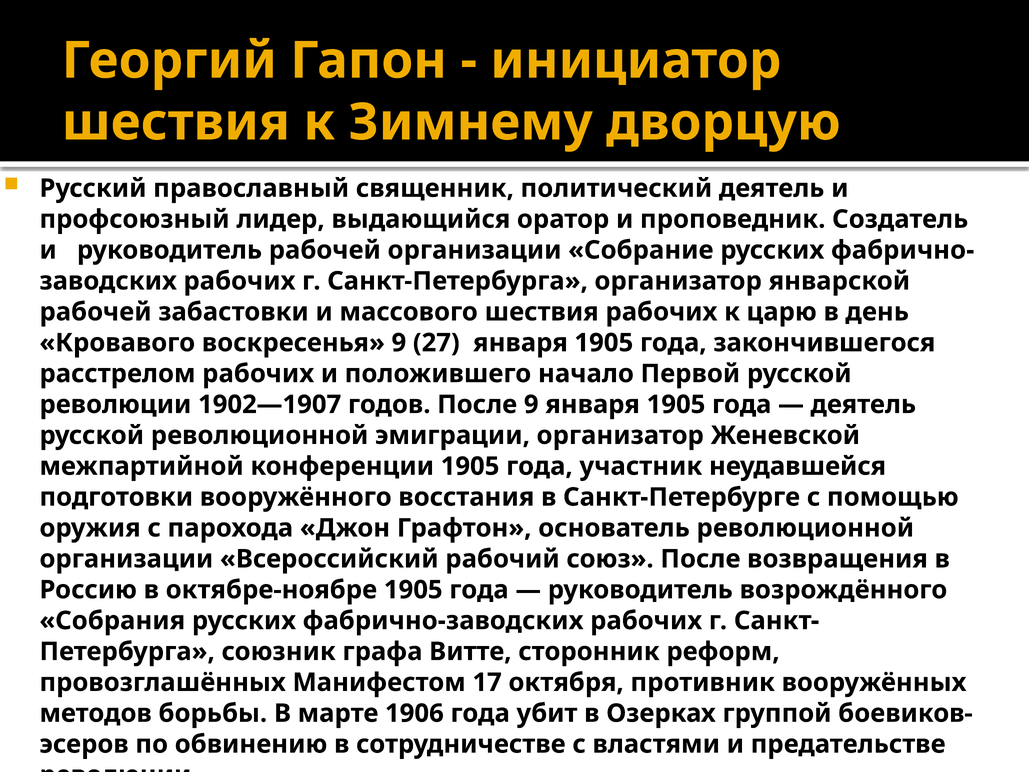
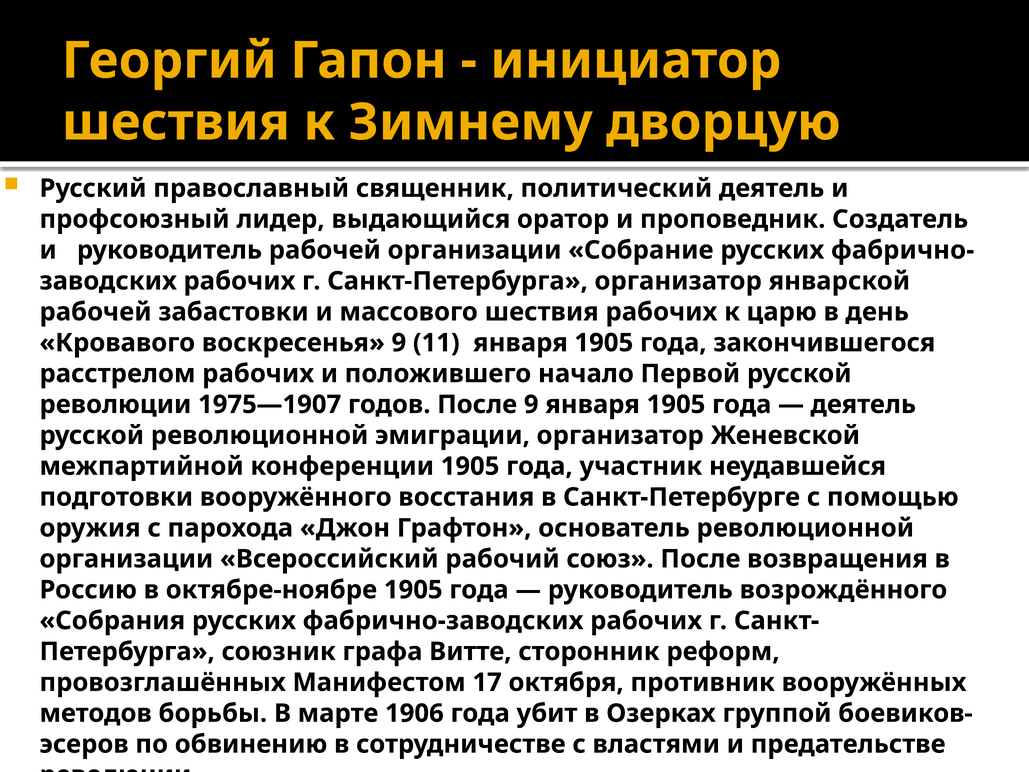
27: 27 -> 11 (436, 343)
1902—1907: 1902—1907 -> 1975—1907 (270, 404)
